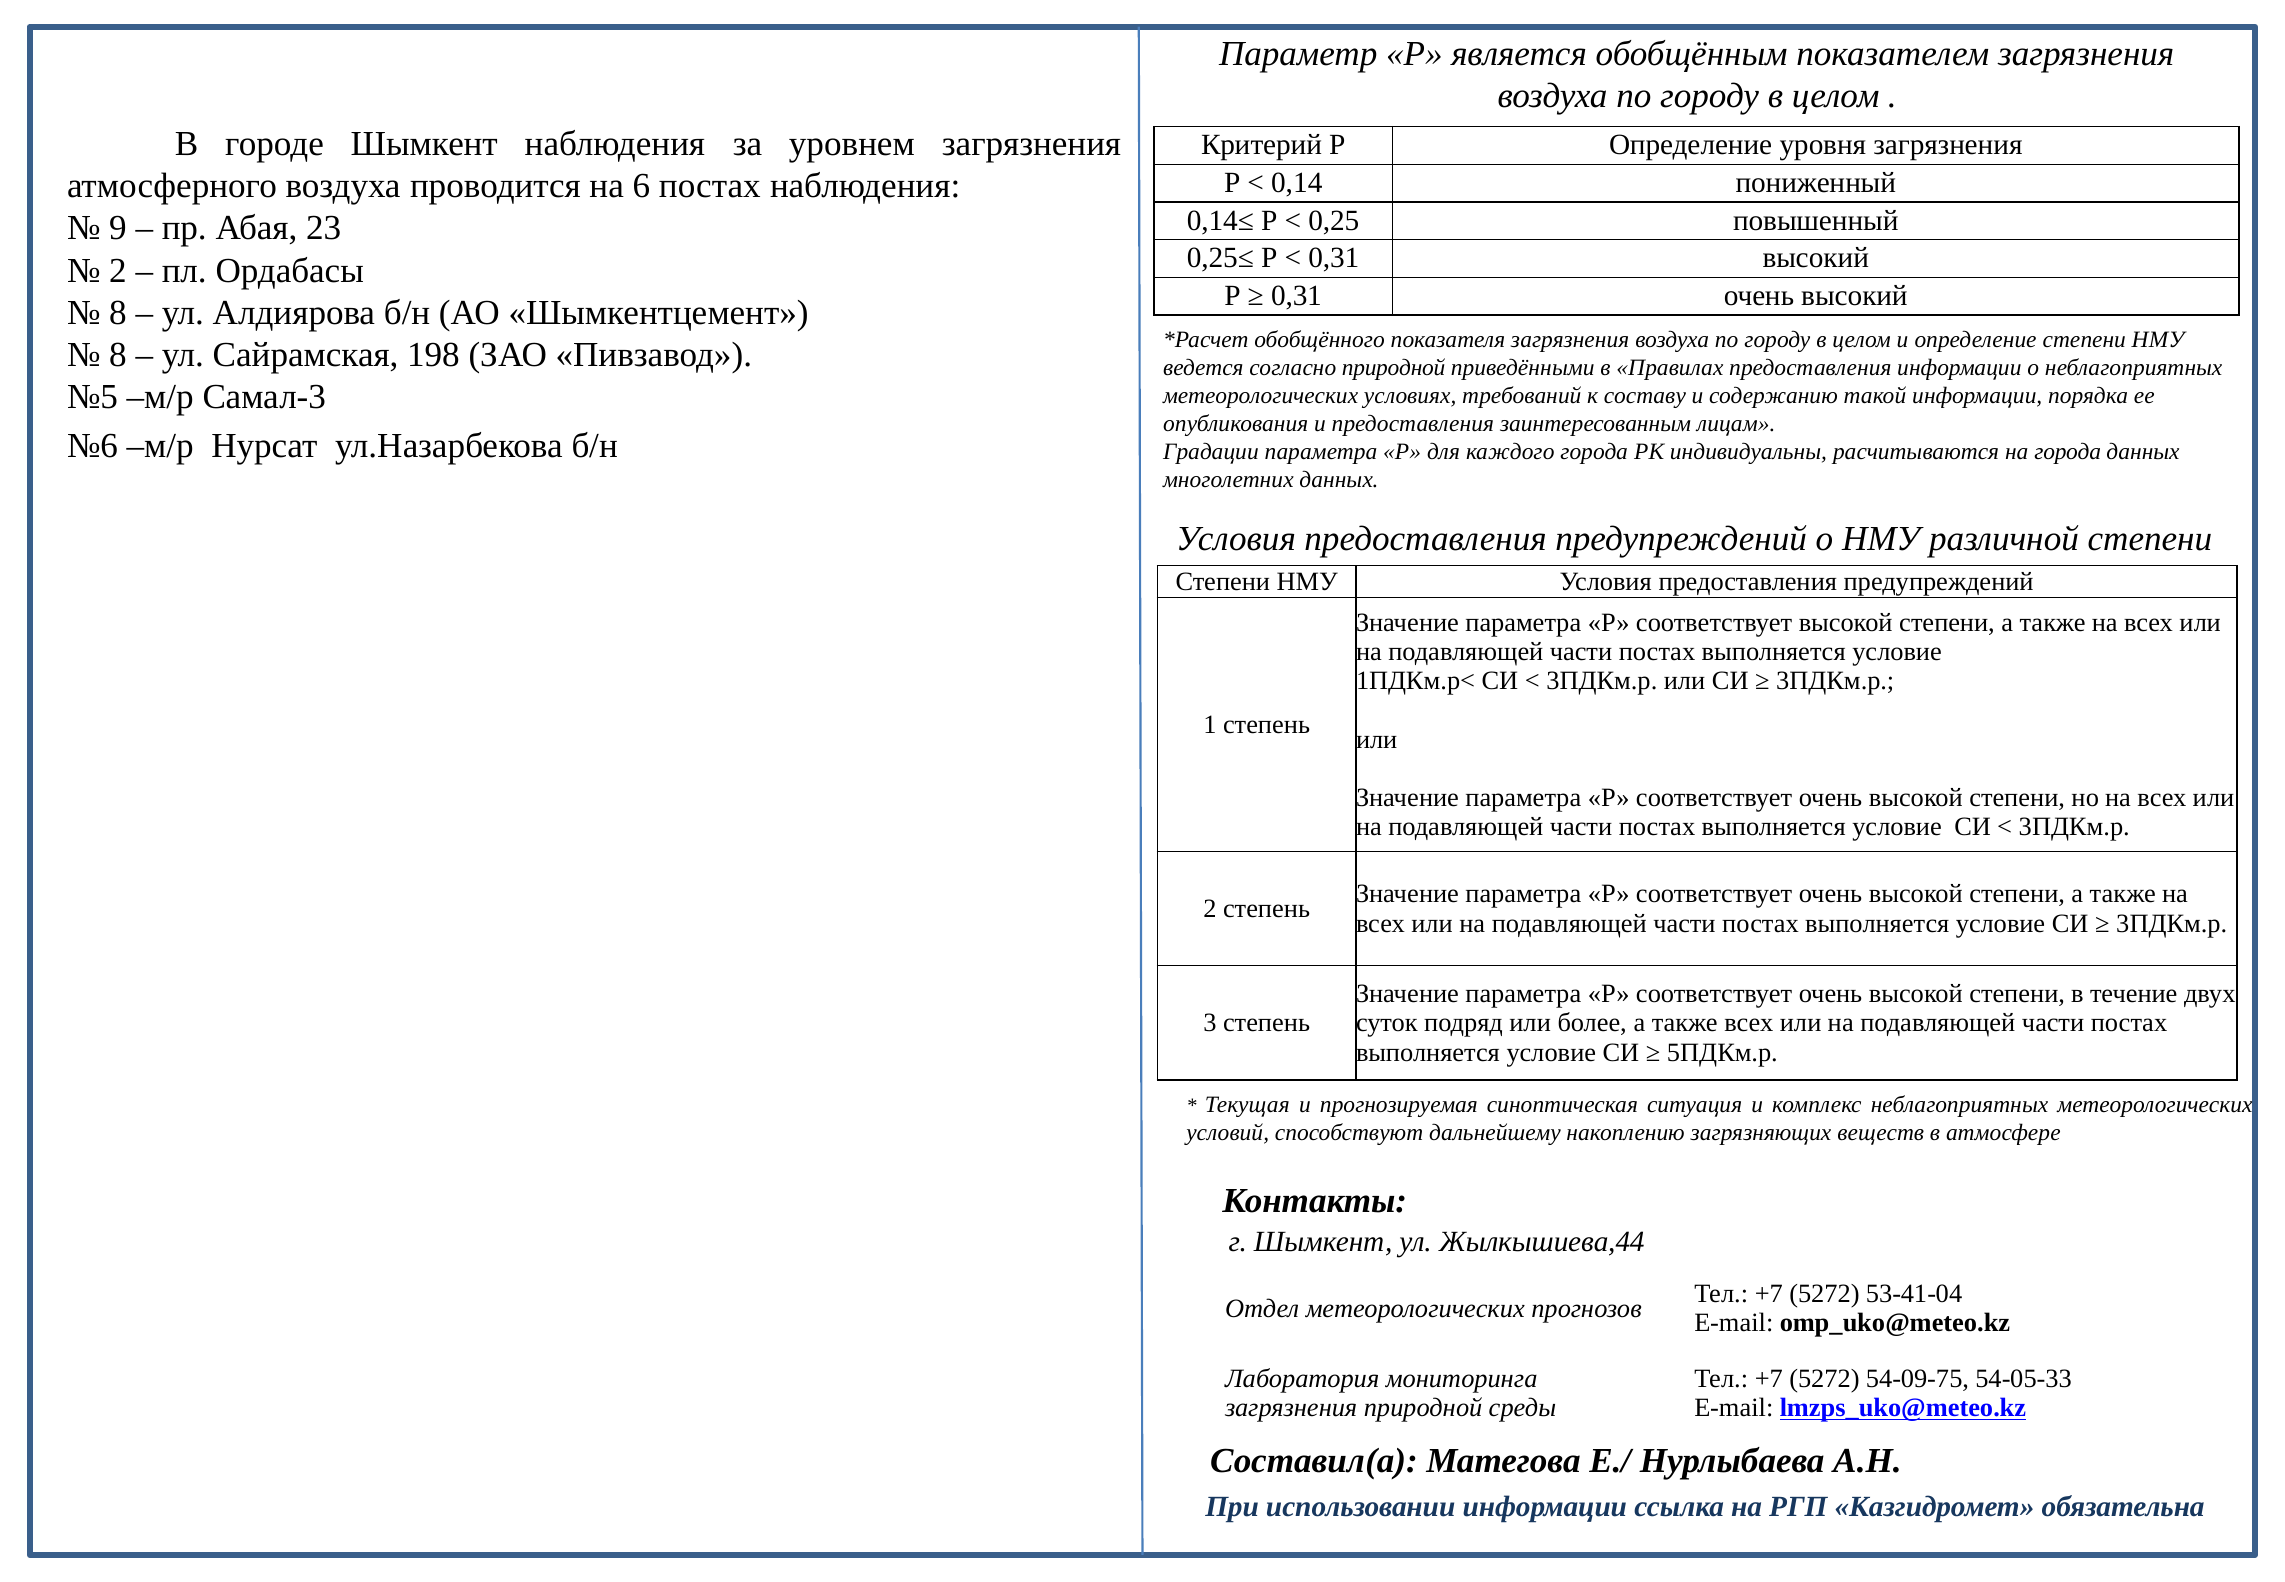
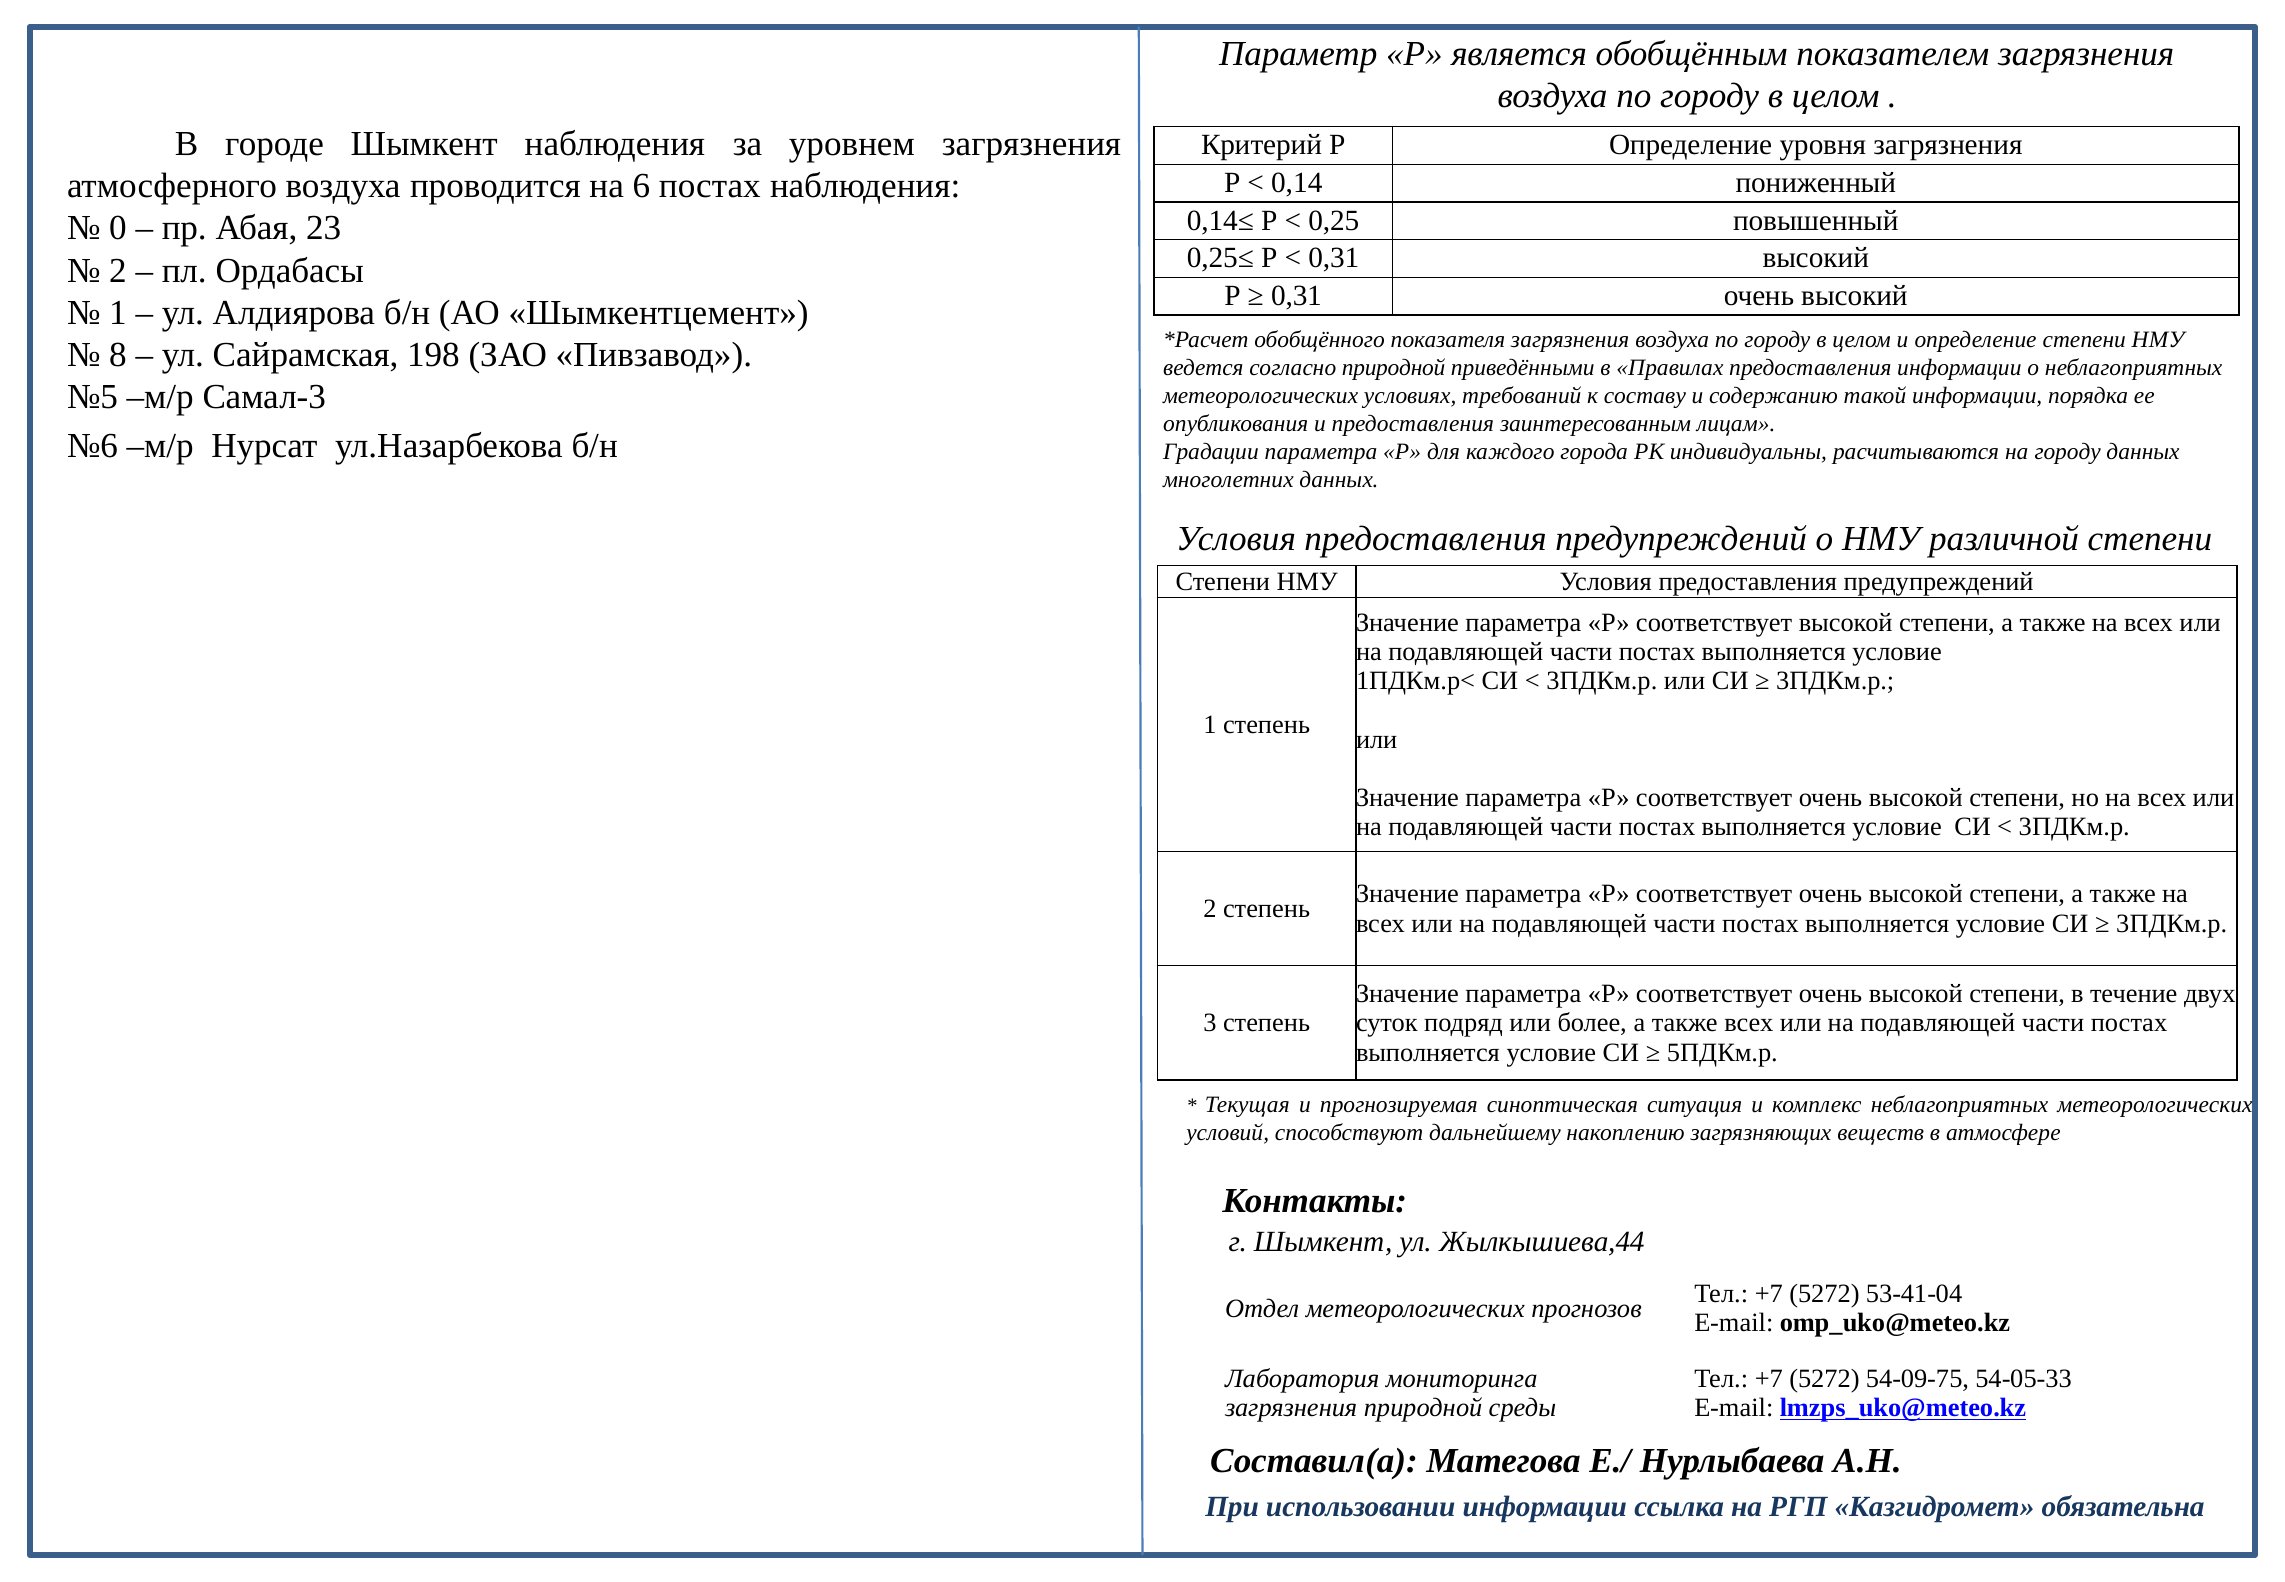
9: 9 -> 0 (118, 228)
8: 8 -> 1 (118, 313)
на города: города -> городу (2068, 452)
